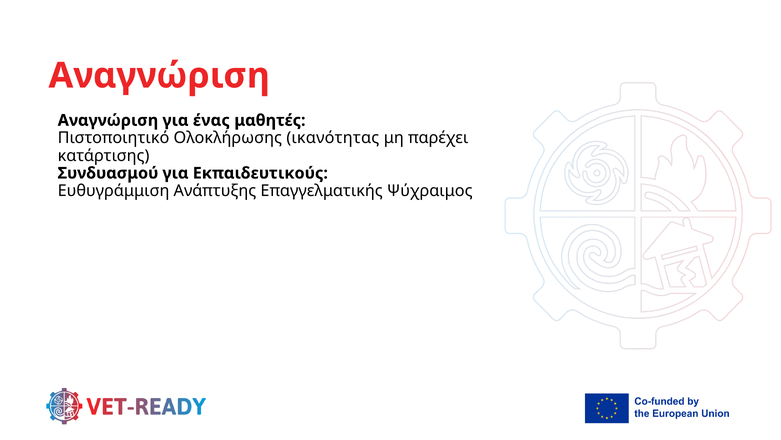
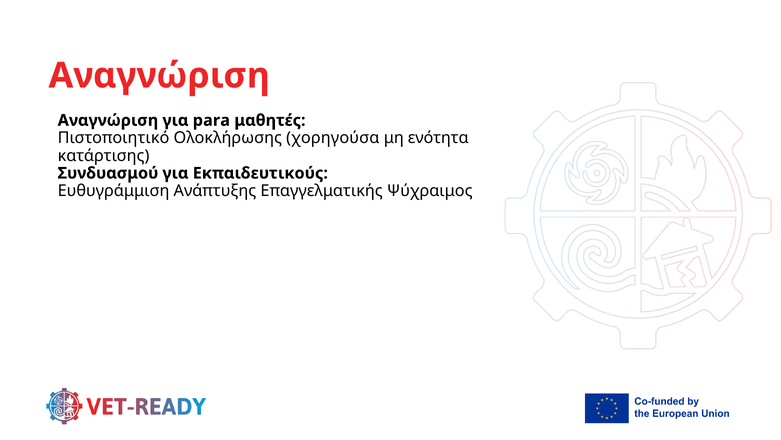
ένας: ένας -> para (211, 120)
ικανότητας: ικανότητας -> χορηγούσα (333, 138)
παρέχει: παρέχει -> ενότητα (438, 138)
